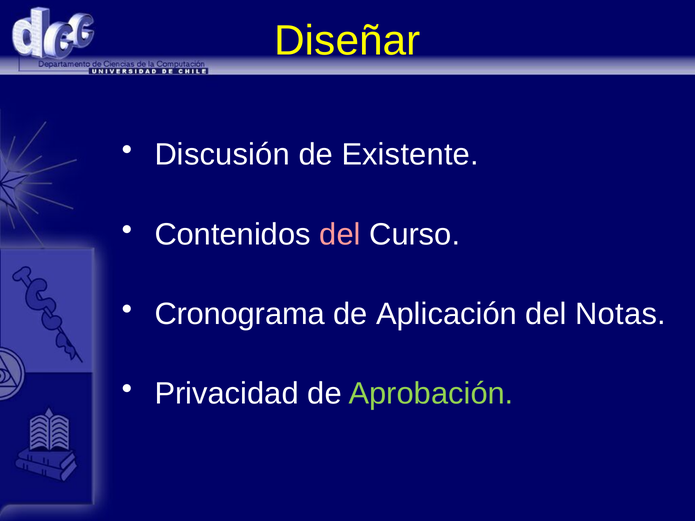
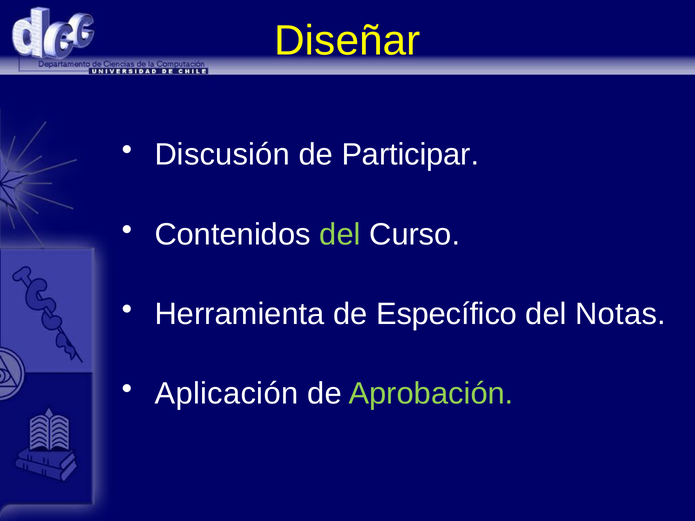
Existente: Existente -> Participar (410, 155)
del colour: pink -> light green (340, 234)
Cronograma: Cronograma -> Herramienta (240, 314)
Aplicación: Aplicación -> Específico (447, 314)
Privacidad: Privacidad -> Aplicación (226, 394)
